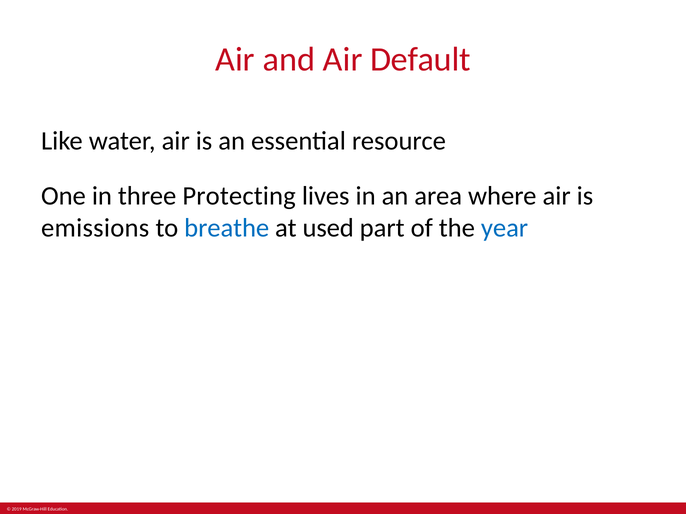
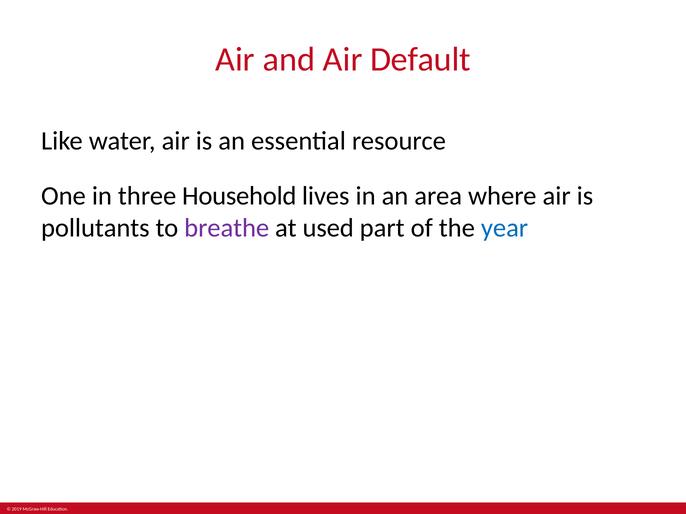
Protecting: Protecting -> Household (239, 196)
emissions: emissions -> pollutants (95, 228)
breathe colour: blue -> purple (227, 228)
